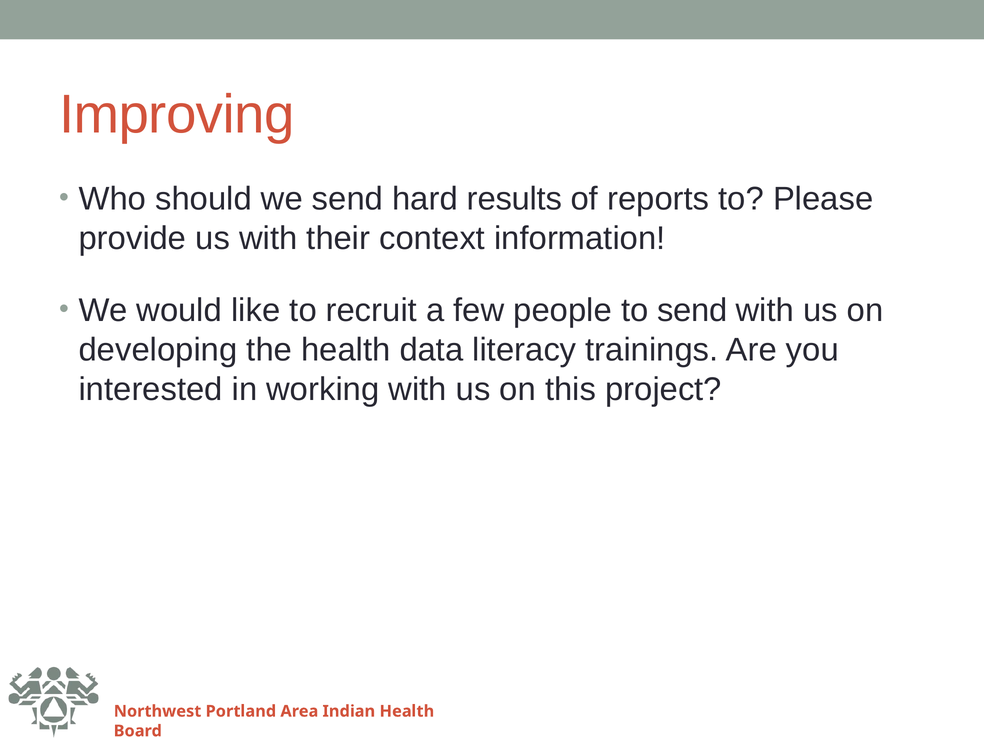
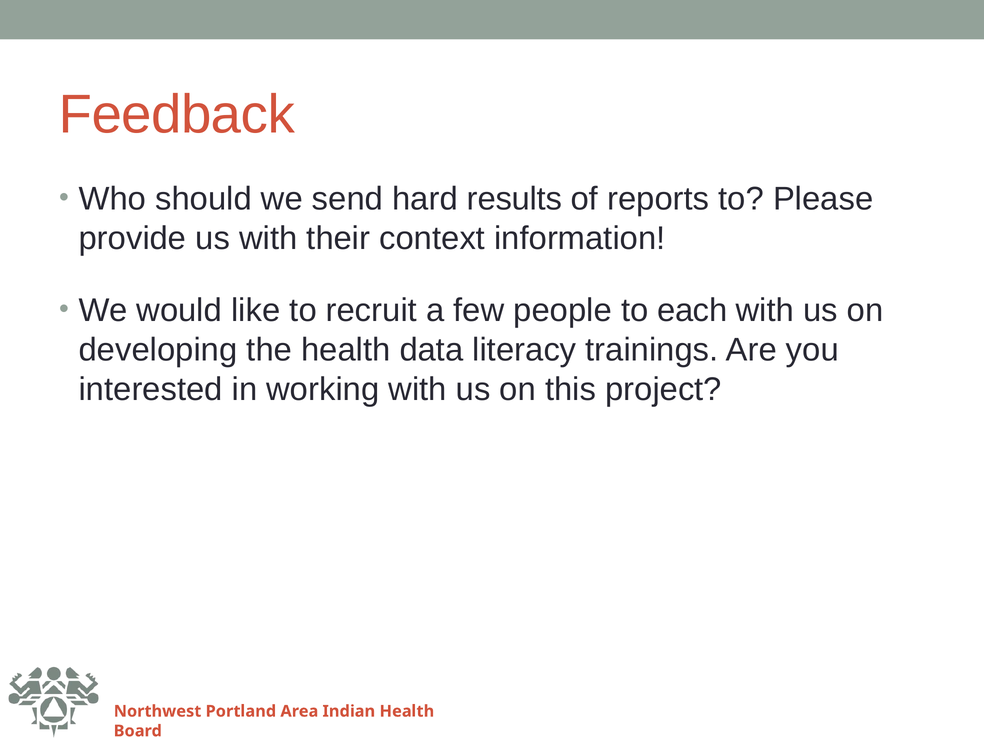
Improving: Improving -> Feedback (177, 115)
to send: send -> each (692, 311)
